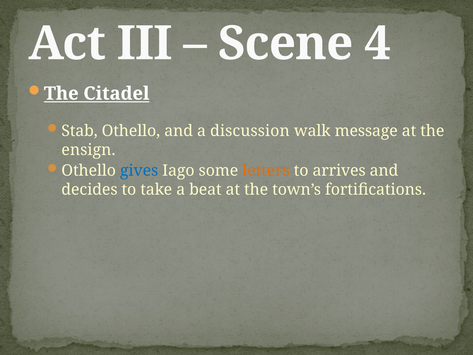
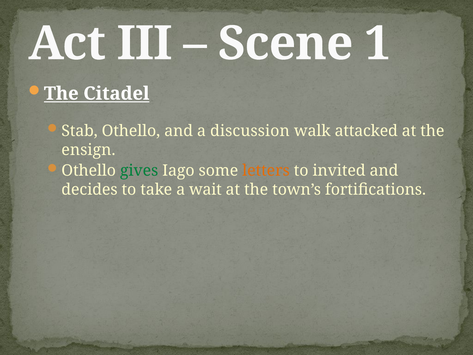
4: 4 -> 1 (378, 44)
message: message -> attacked (366, 131)
gives colour: blue -> green (139, 171)
arrives: arrives -> invited (339, 171)
beat: beat -> wait (205, 190)
